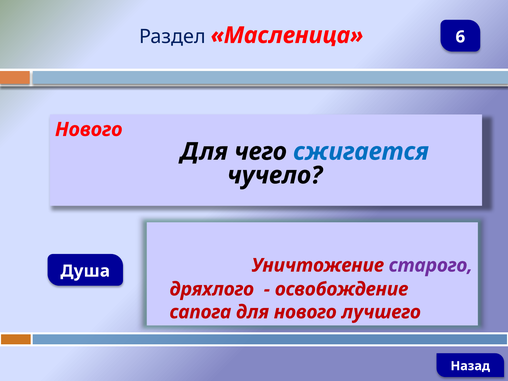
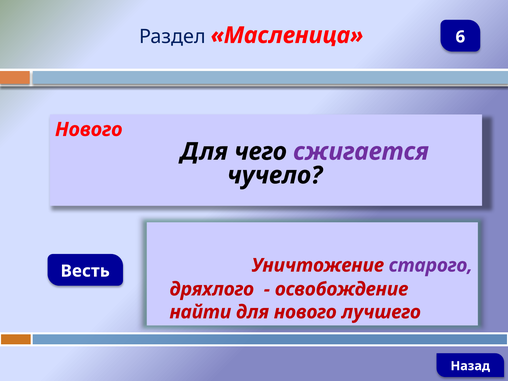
сжигается colour: blue -> purple (361, 152)
Душа: Душа -> Весть (85, 271)
сапога: сапога -> найти (200, 312)
